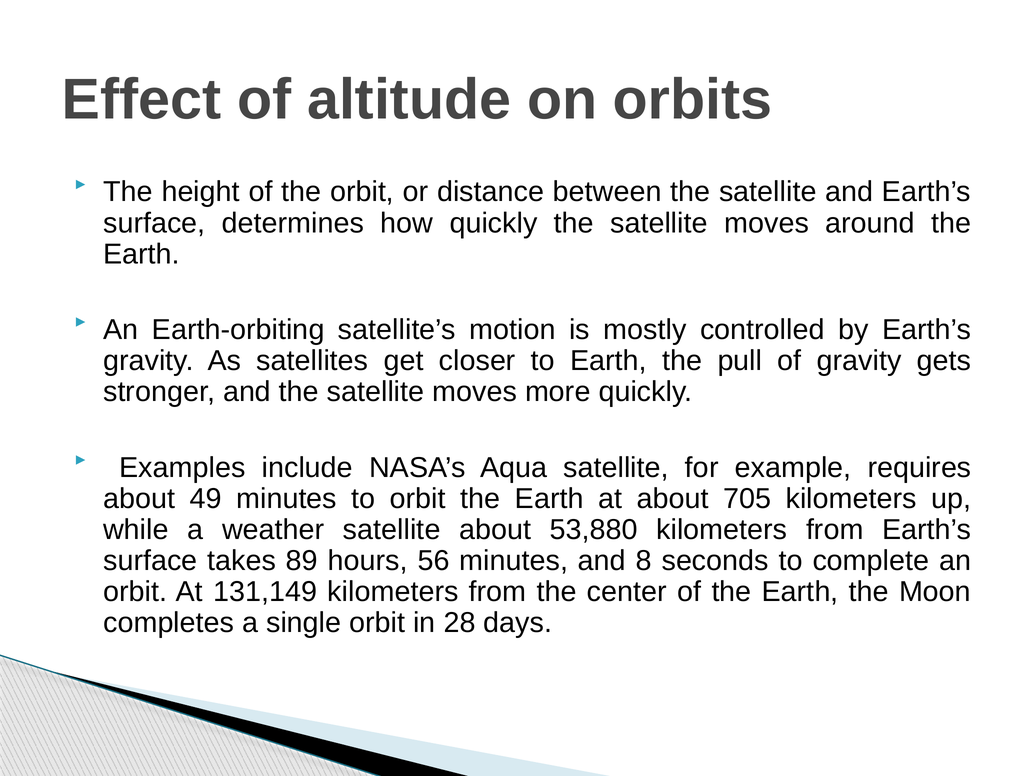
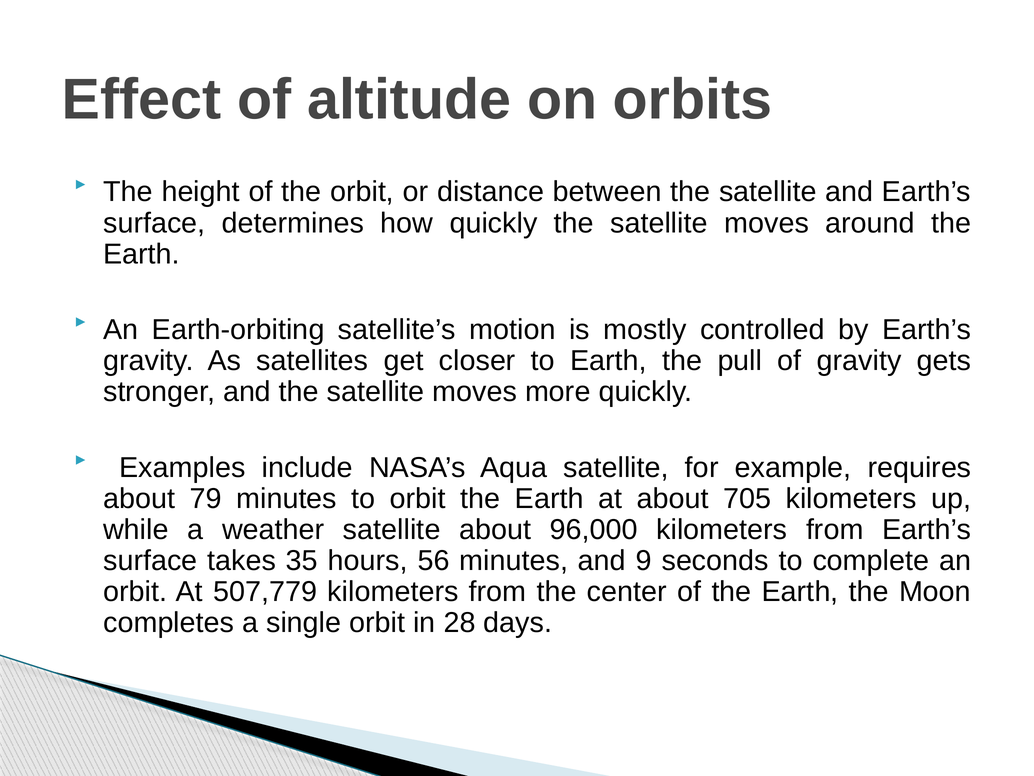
49: 49 -> 79 (206, 498)
53,880: 53,880 -> 96,000 (594, 529)
89: 89 -> 35 (302, 561)
8: 8 -> 9 (644, 561)
131,149: 131,149 -> 507,779 (265, 592)
